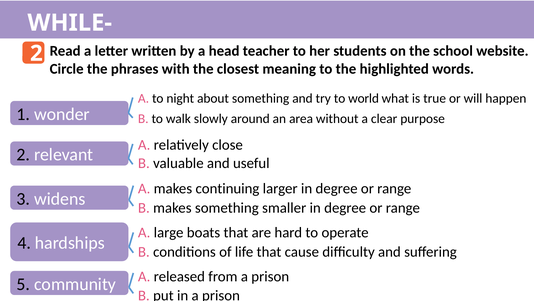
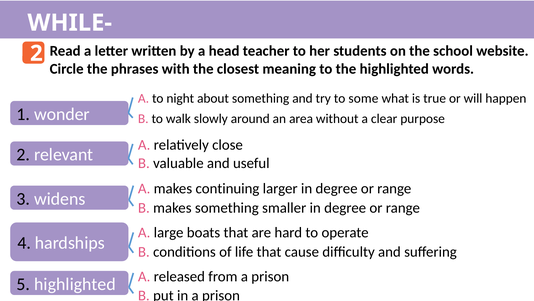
world: world -> some (363, 98)
5 community: community -> highlighted (75, 284)
